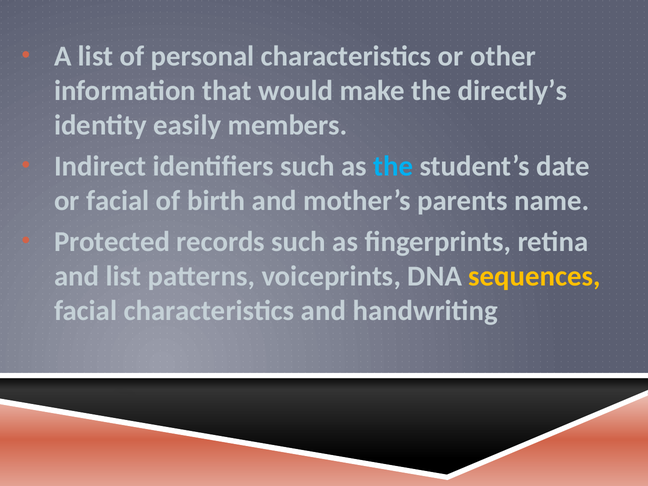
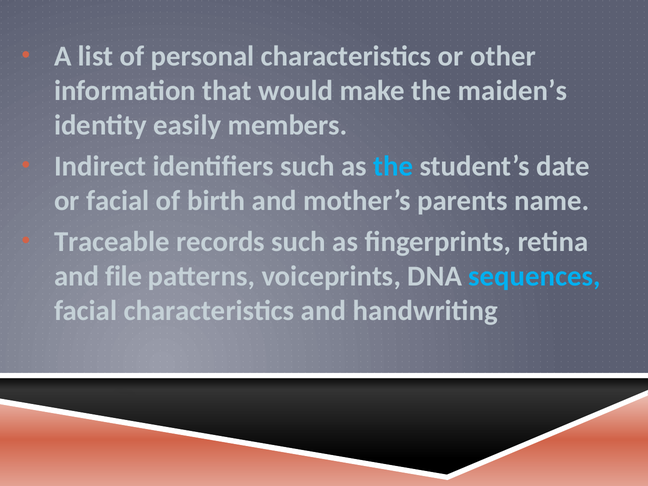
directly’s: directly’s -> maiden’s (513, 91)
Protected: Protected -> Traceable (112, 242)
and list: list -> file (124, 276)
sequences colour: yellow -> light blue (535, 276)
